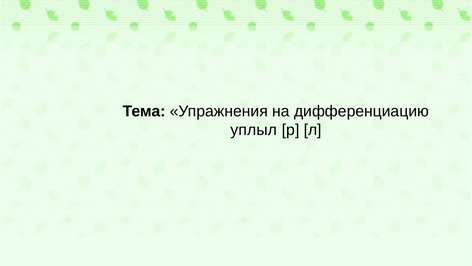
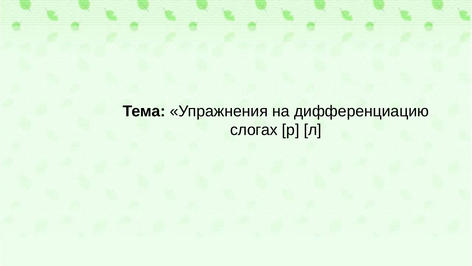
уплыл: уплыл -> слогах (254, 130)
